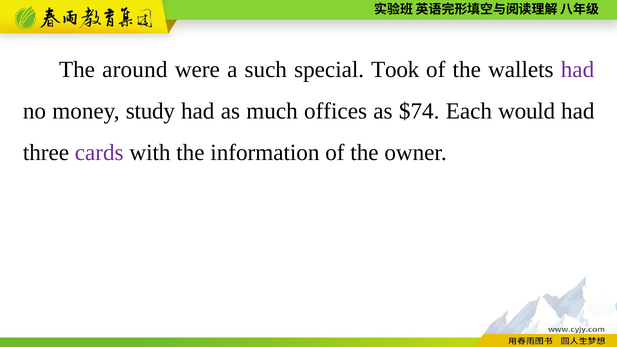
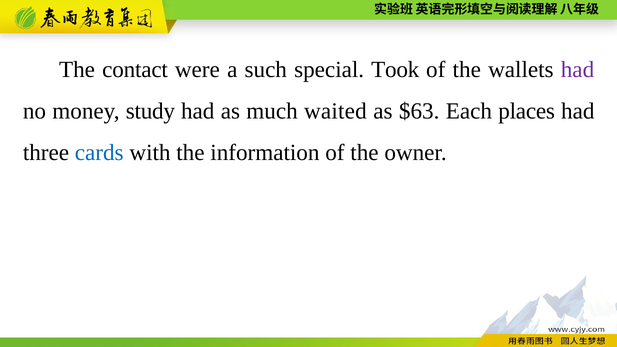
around: around -> contact (135, 69)
offices: offices -> waited (335, 111)
$74: $74 -> $63 (419, 111)
would: would -> places (527, 111)
cards colour: purple -> blue (99, 153)
